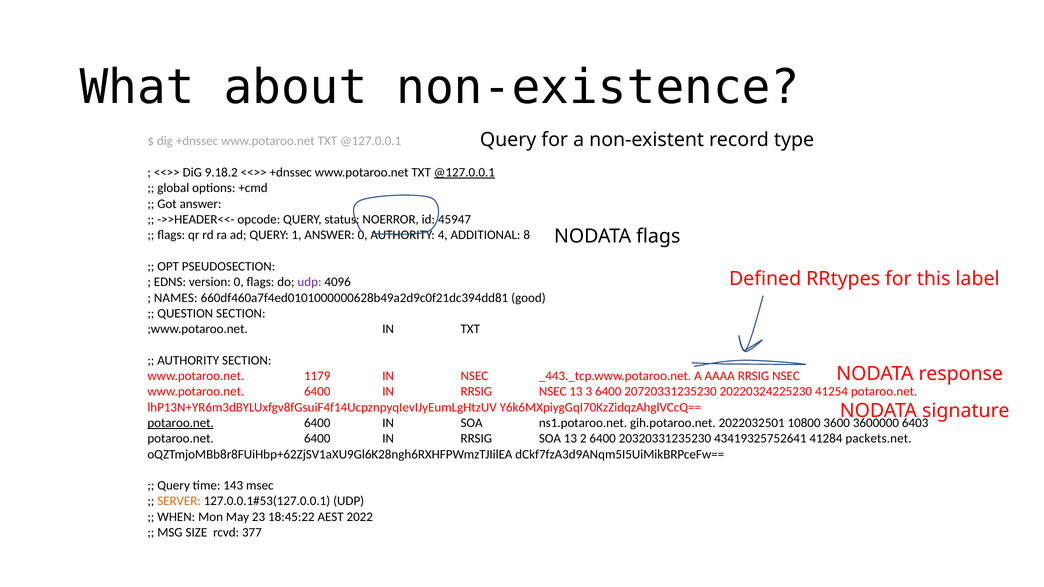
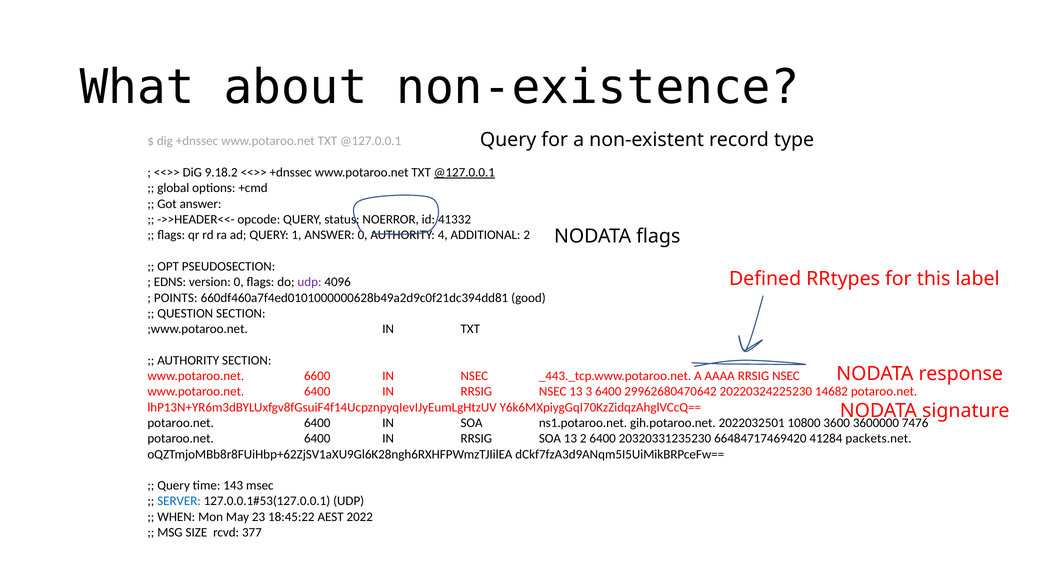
45947: 45947 -> 41332 (455, 220)
ADDITIONAL 8: 8 -> 2 (527, 235)
NAMES: NAMES -> POINTS (176, 298)
1179: 1179 -> 6600 (317, 376)
20720331235230: 20720331235230 -> 29962680470642 (671, 392)
41254: 41254 -> 14682 (831, 392)
potaroo.net underline: present -> none (181, 423)
6403: 6403 -> 7476 (915, 423)
43419325752641: 43419325752641 -> 66484717469420 (760, 439)
SERVER colour: orange -> blue (179, 501)
